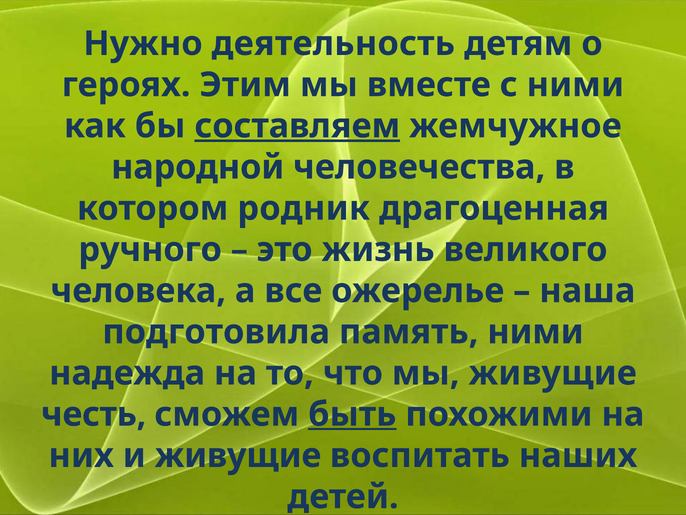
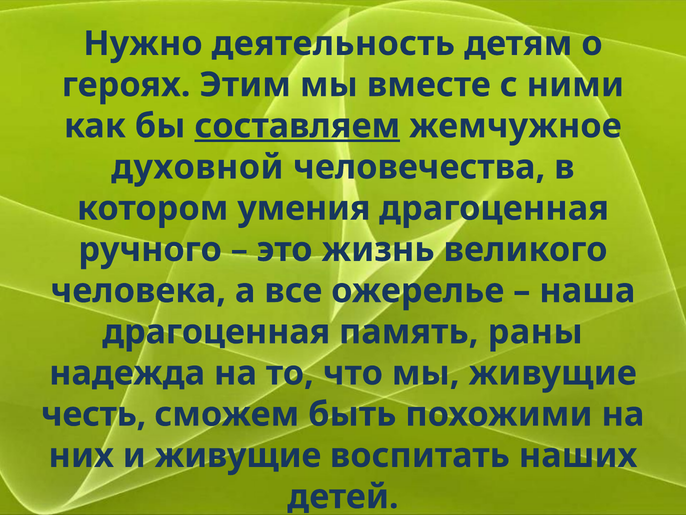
народной: народной -> духовной (197, 167)
родник: родник -> умения (304, 208)
подготовила: подготовила -> драгоценная (216, 332)
память ними: ними -> раны (535, 332)
быть underline: present -> none (352, 414)
